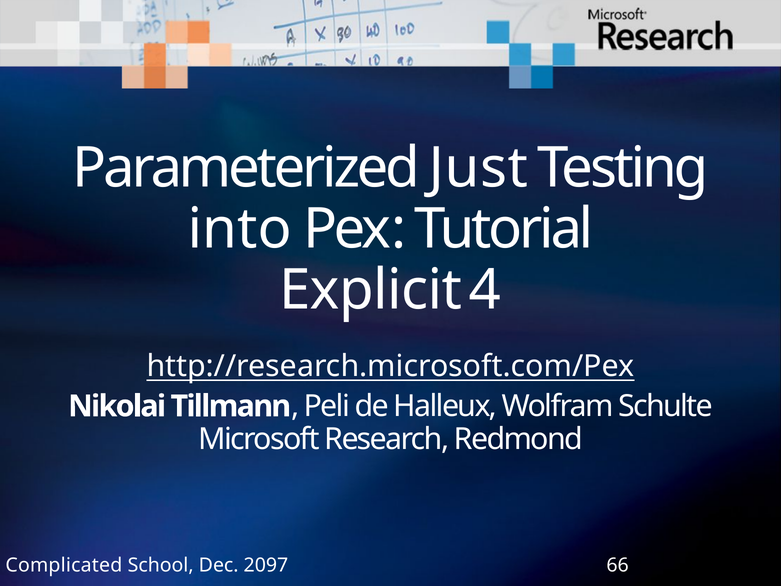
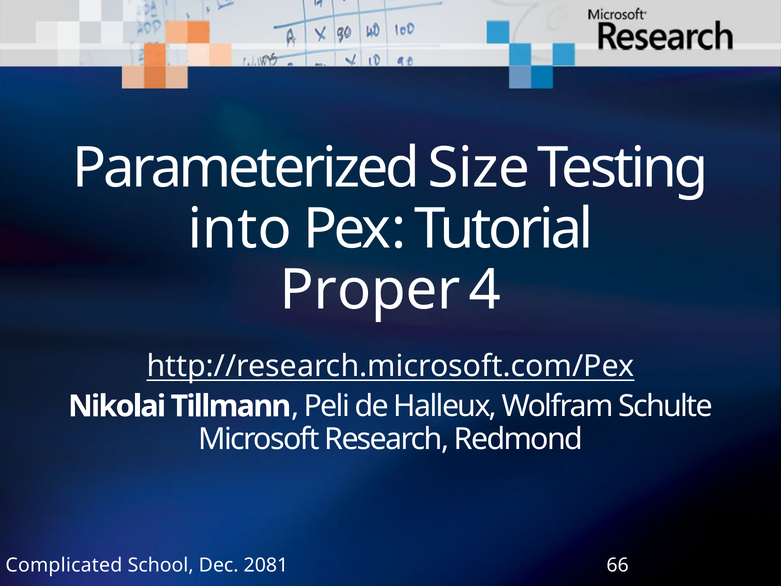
Just: Just -> Size (479, 168)
Explicit: Explicit -> Proper (370, 290)
2097: 2097 -> 2081 (266, 565)
